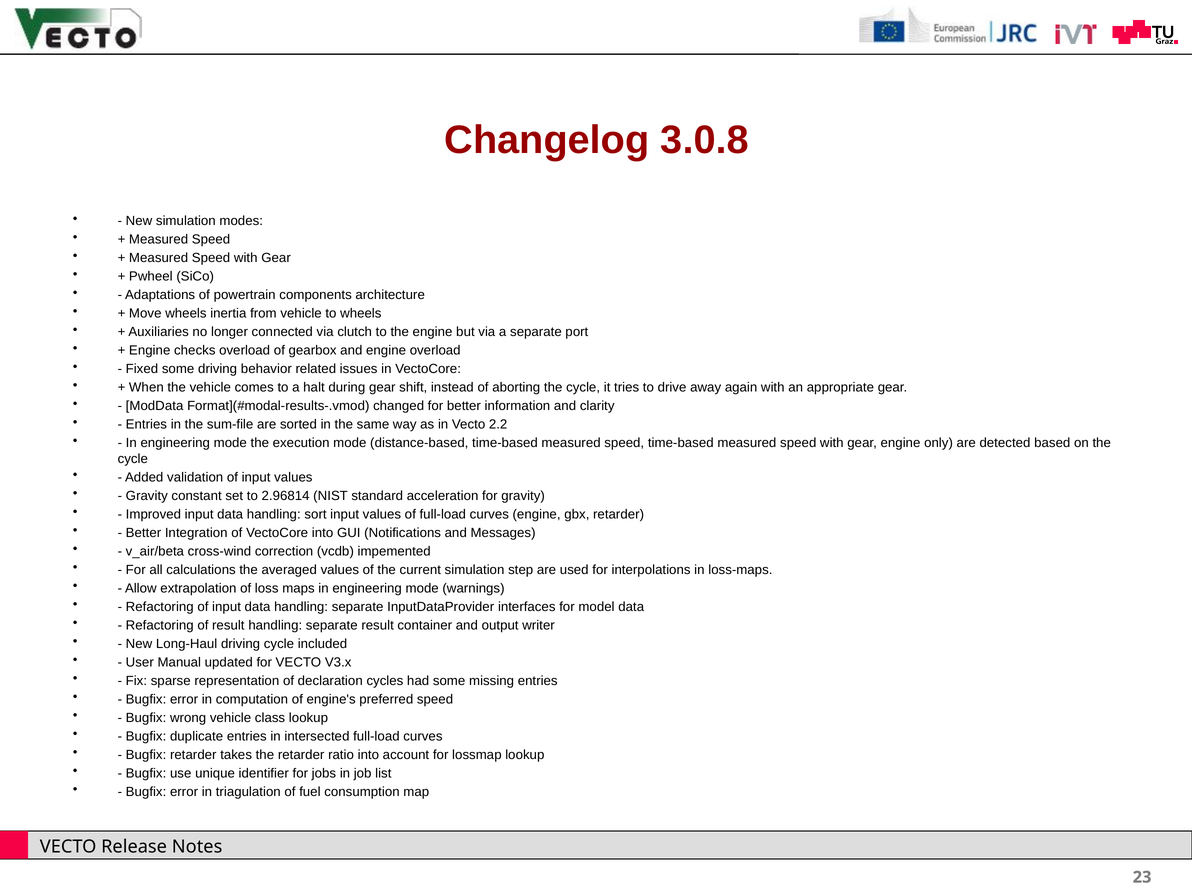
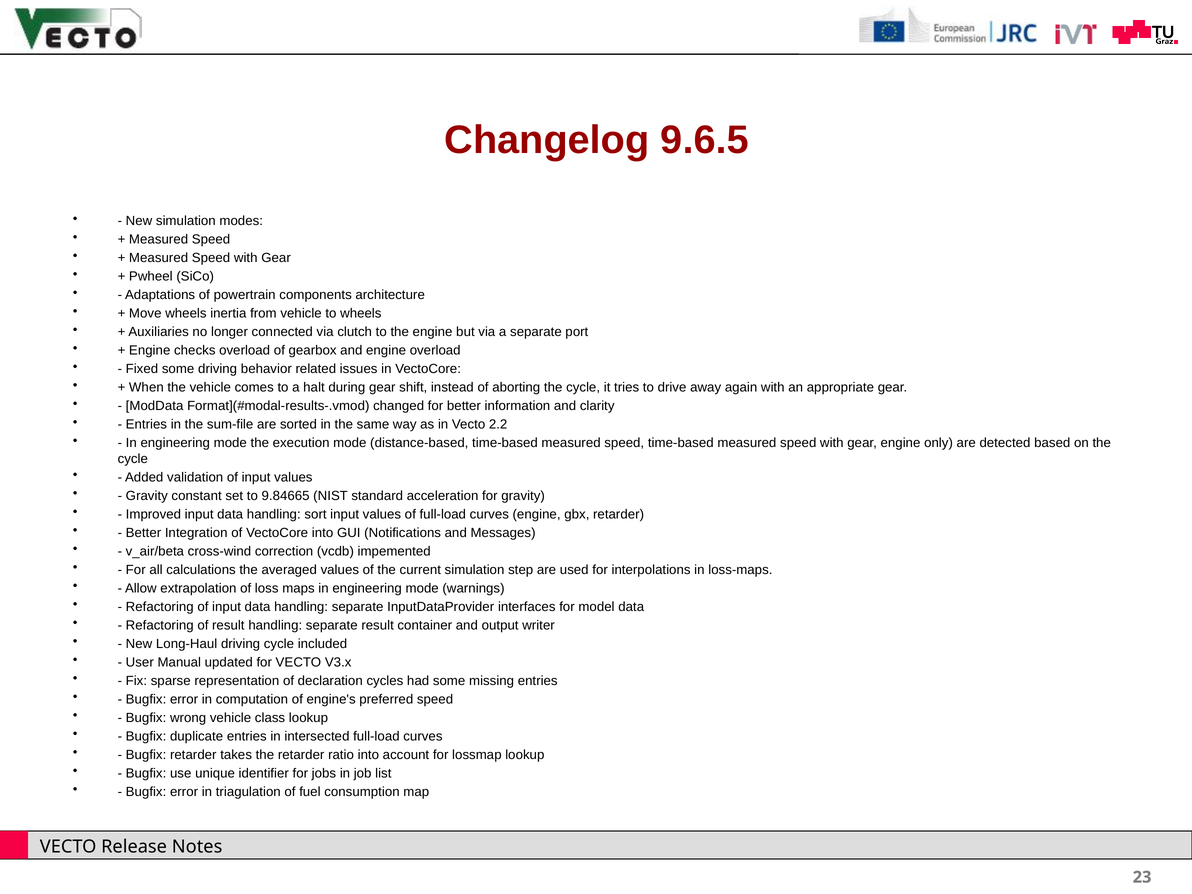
3.0.8: 3.0.8 -> 9.6.5 (705, 140)
2.96814: 2.96814 -> 9.84665 (286, 496)
